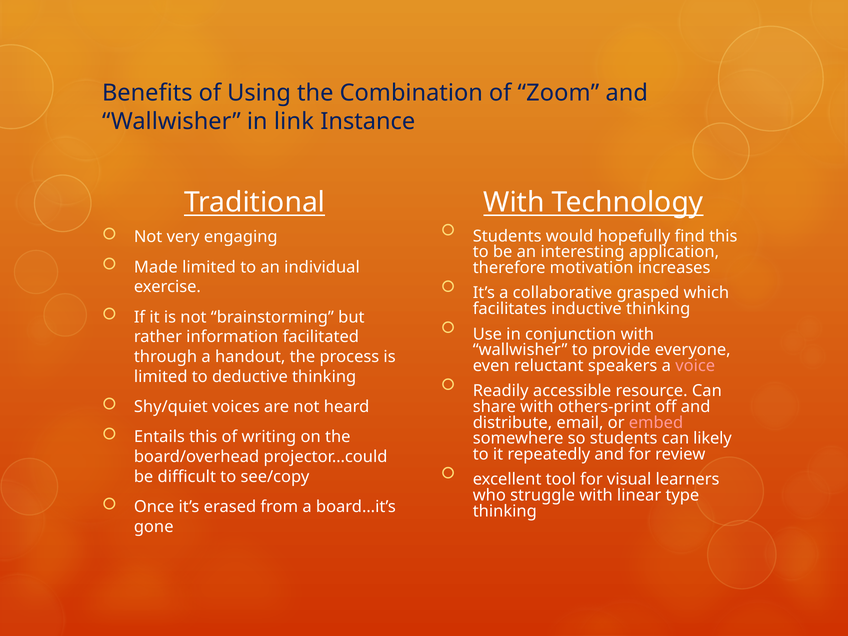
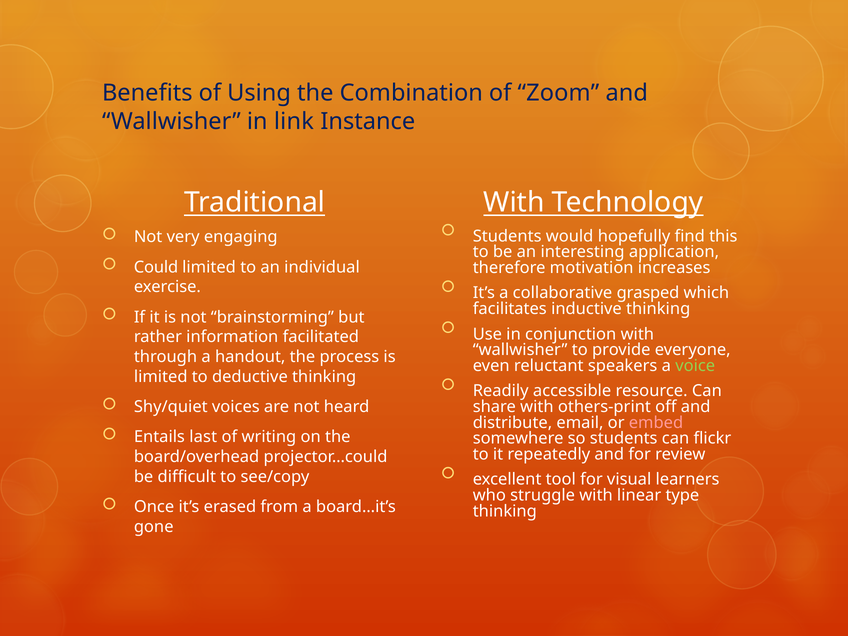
Made: Made -> Could (156, 267)
voice colour: pink -> light green (695, 366)
Entails this: this -> last (203, 437)
likely: likely -> flickr (712, 438)
